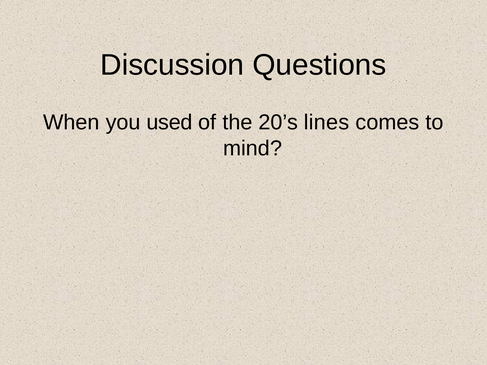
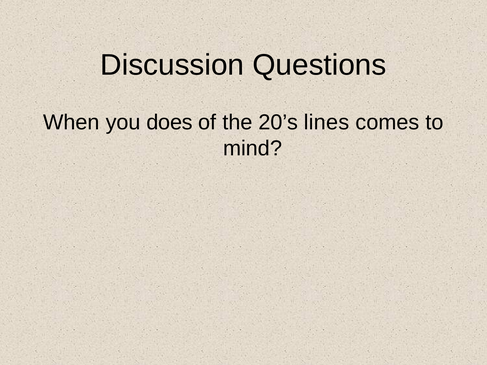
used: used -> does (170, 122)
